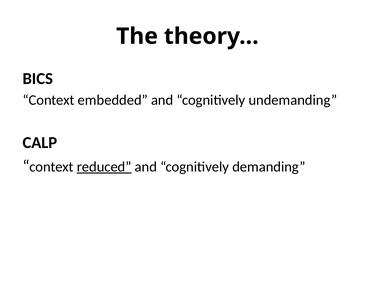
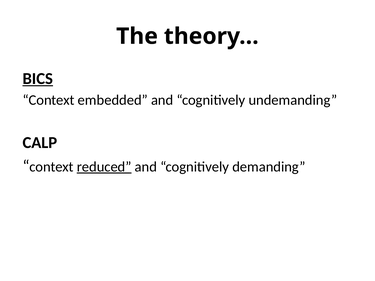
BICS underline: none -> present (38, 79)
